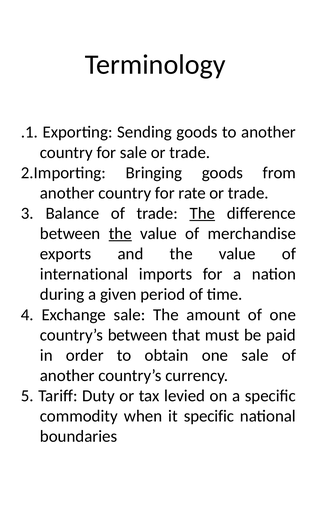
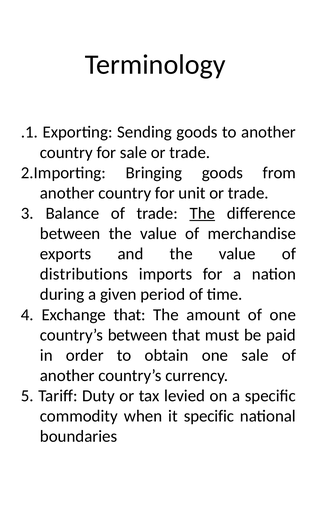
rate: rate -> unit (192, 193)
the underline: present -> none (120, 234)
international: international -> distributions (84, 274)
Exchange sale: sale -> that (130, 315)
